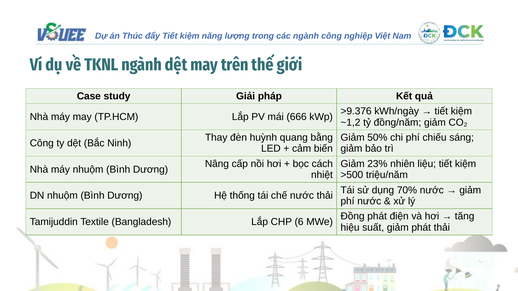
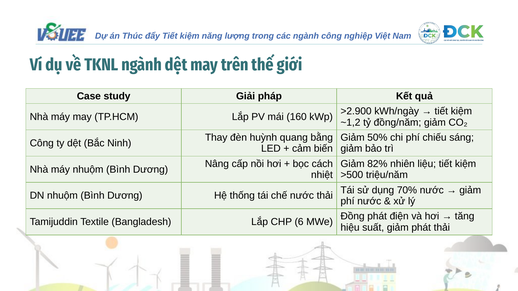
>9.376: >9.376 -> >2.900 (356, 111)
666: 666 -> 160 (297, 117)
23%: 23% -> 82% (377, 164)
